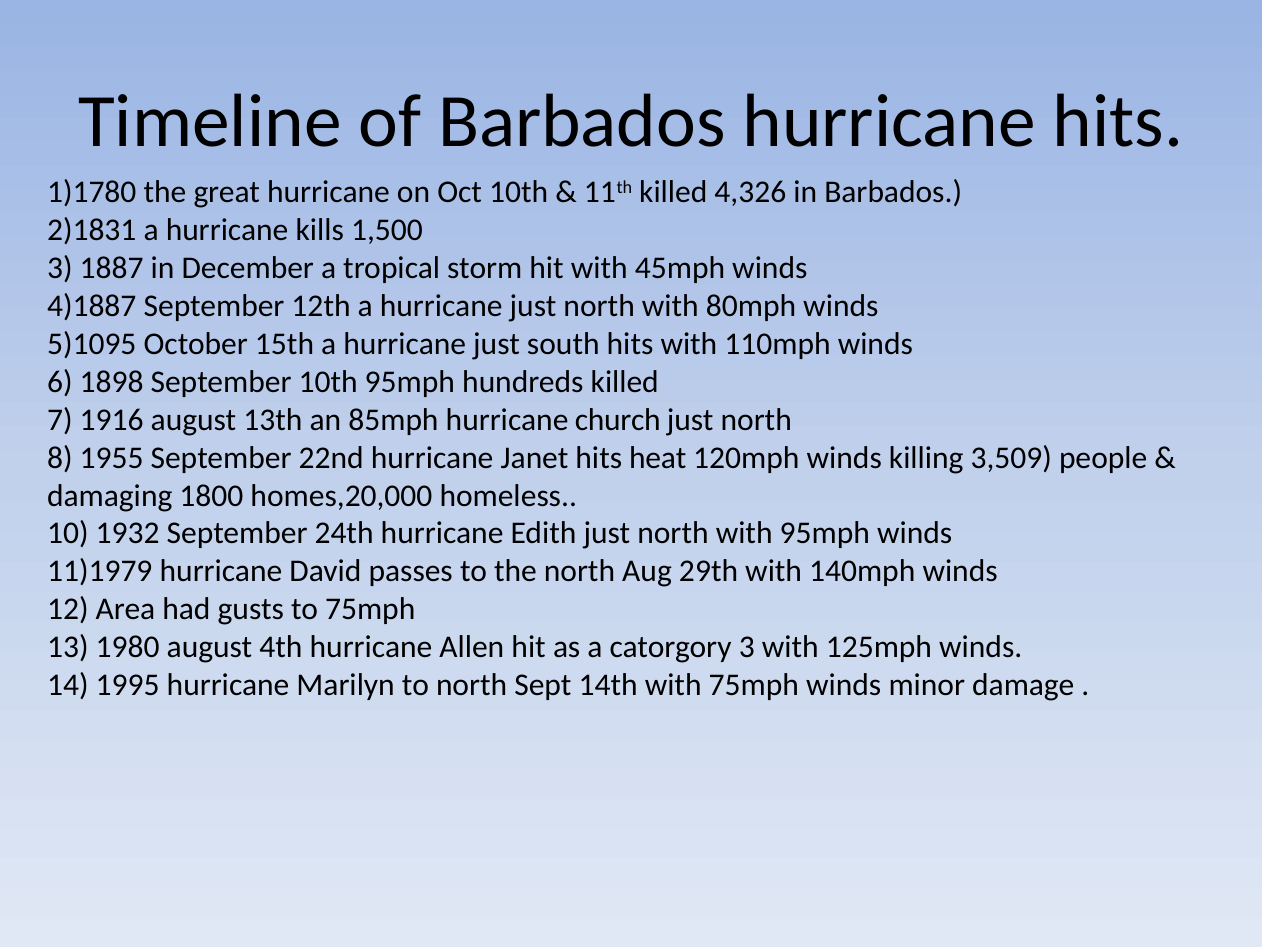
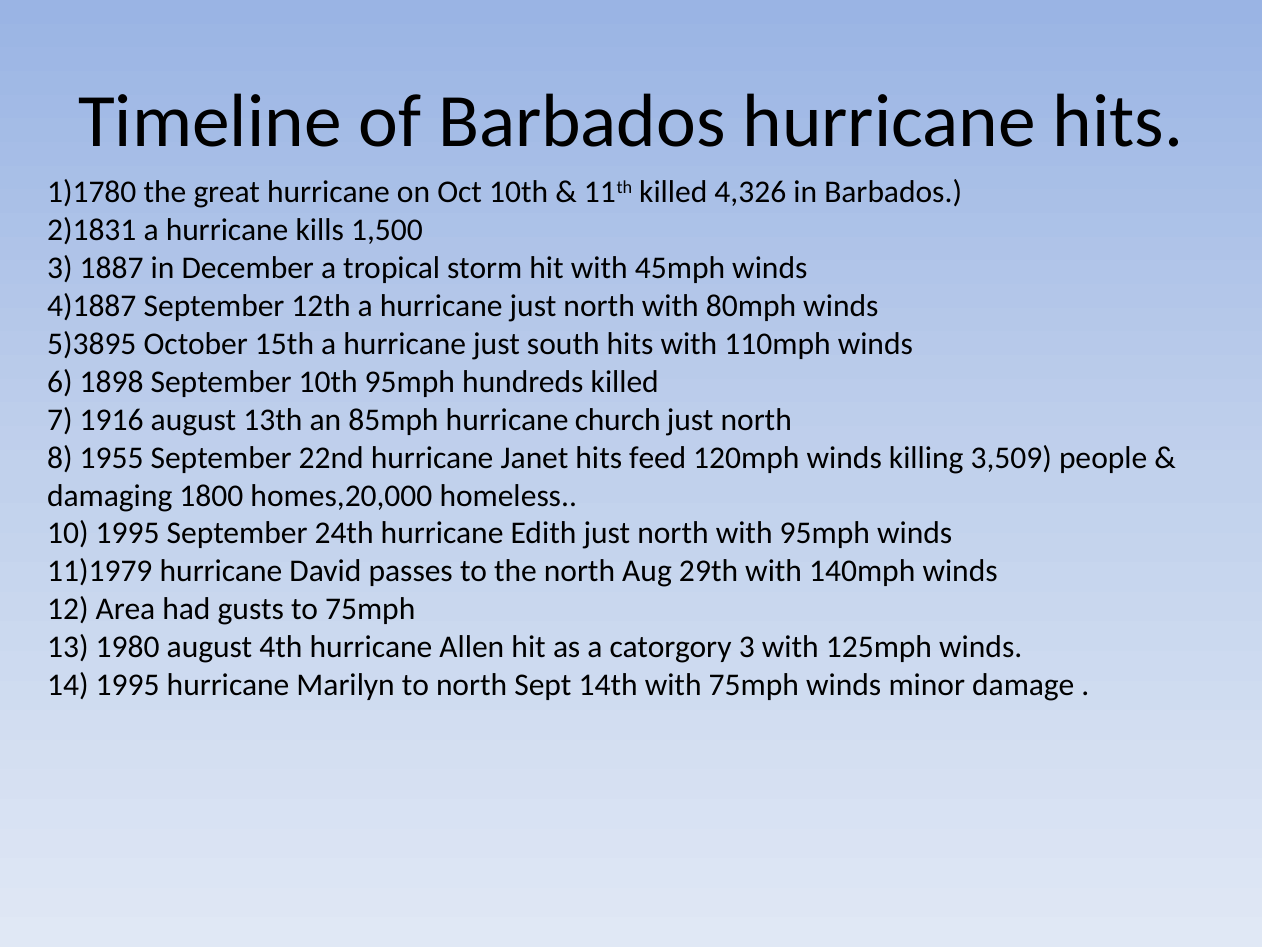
5)1095: 5)1095 -> 5)3895 (92, 344)
heat: heat -> feed (658, 457)
10 1932: 1932 -> 1995 (128, 533)
